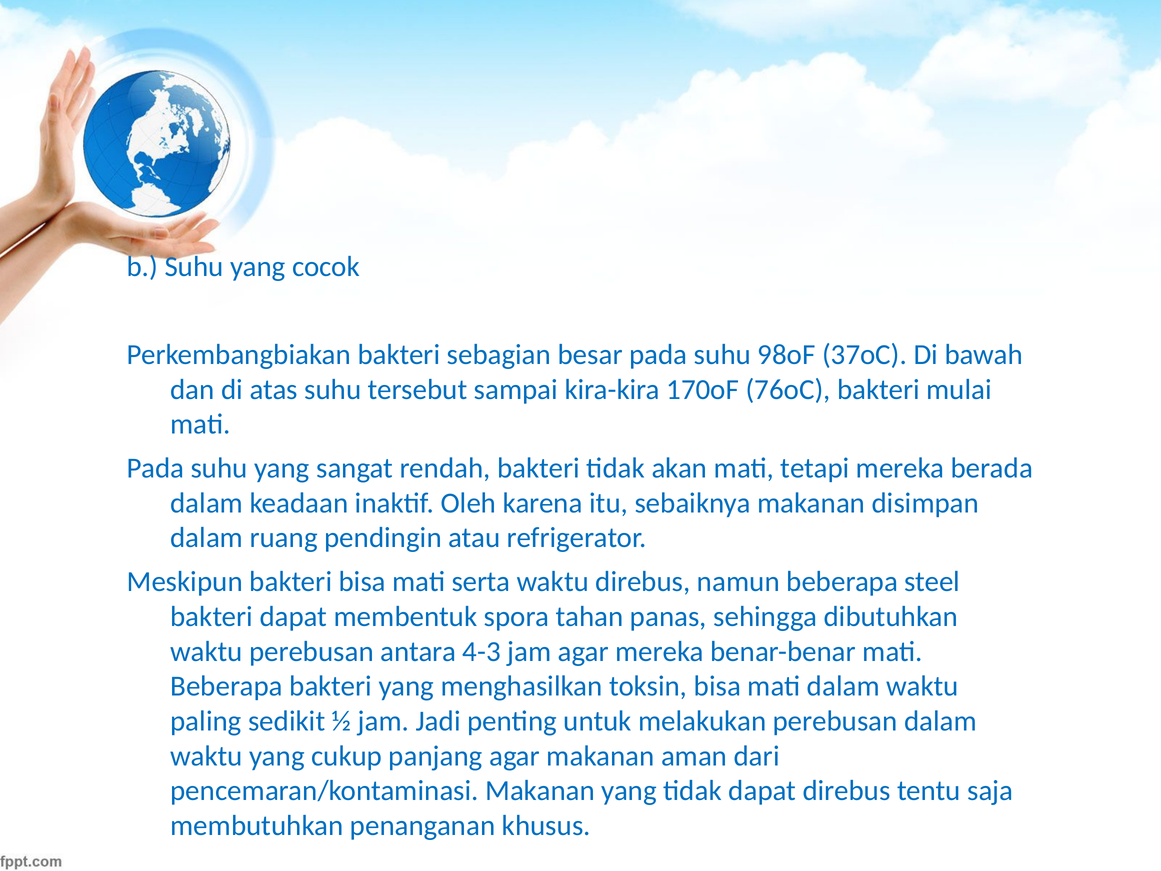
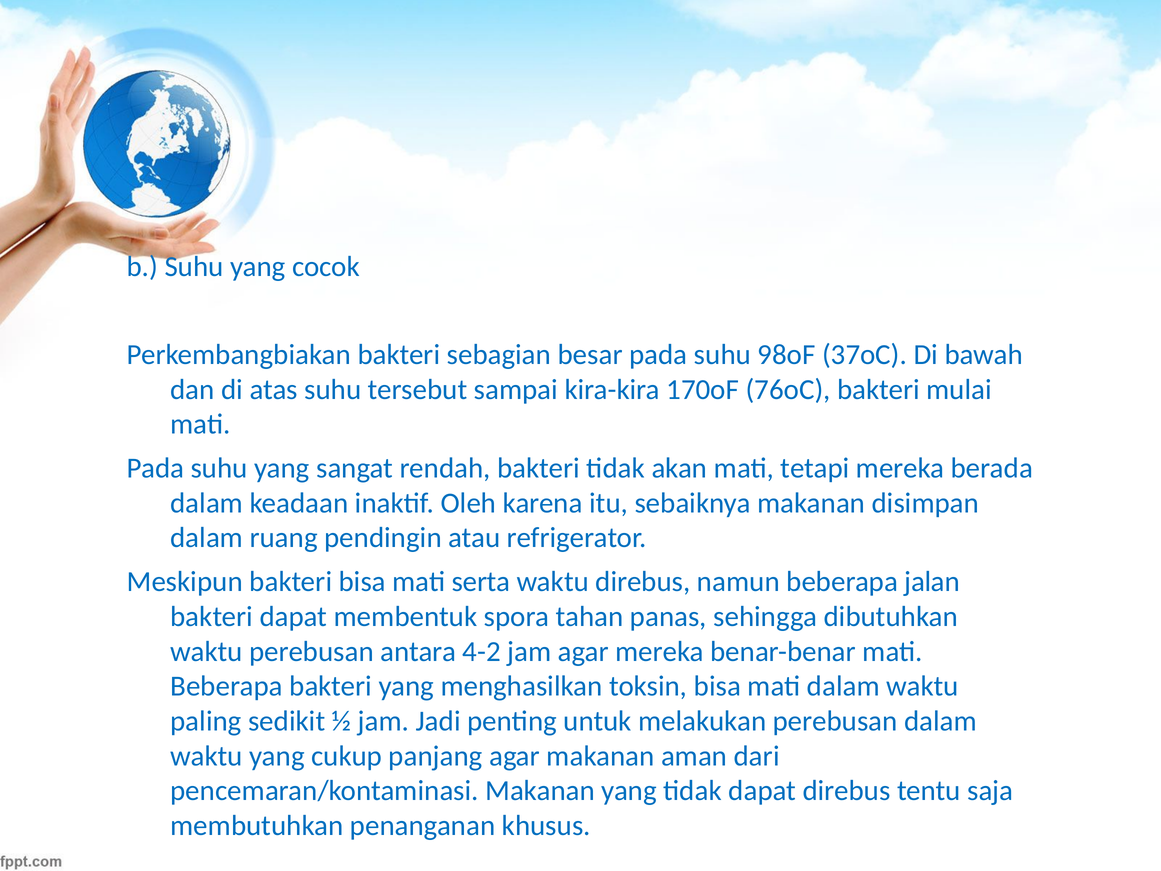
steel: steel -> jalan (932, 582)
4-3: 4-3 -> 4-2 (482, 651)
